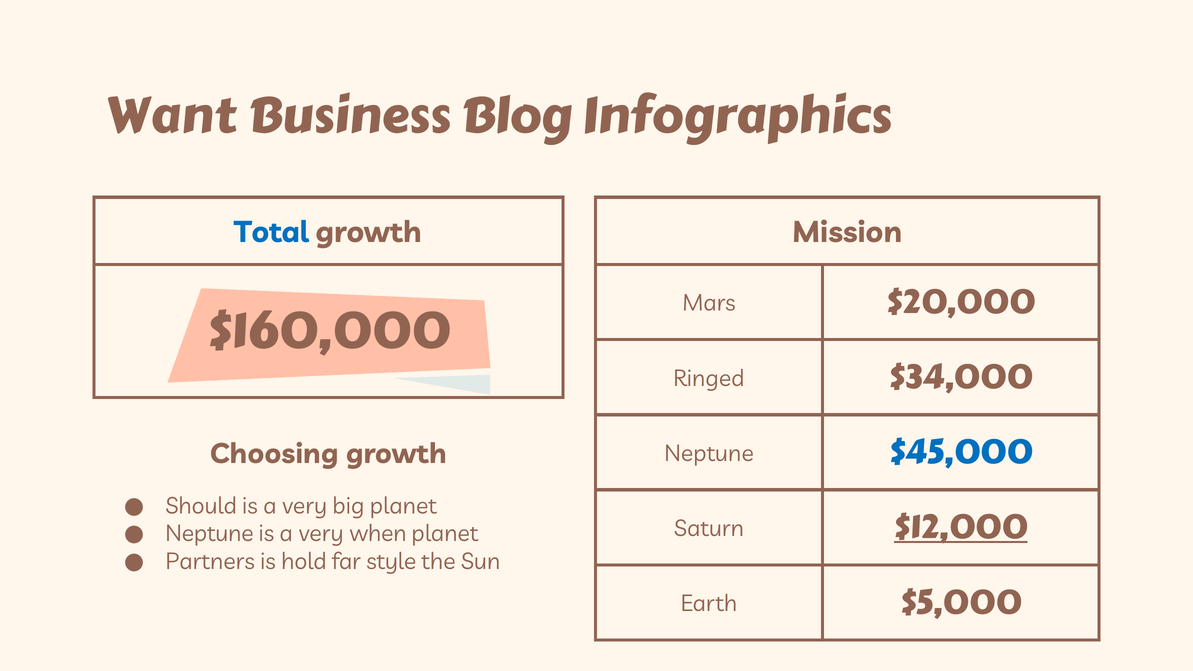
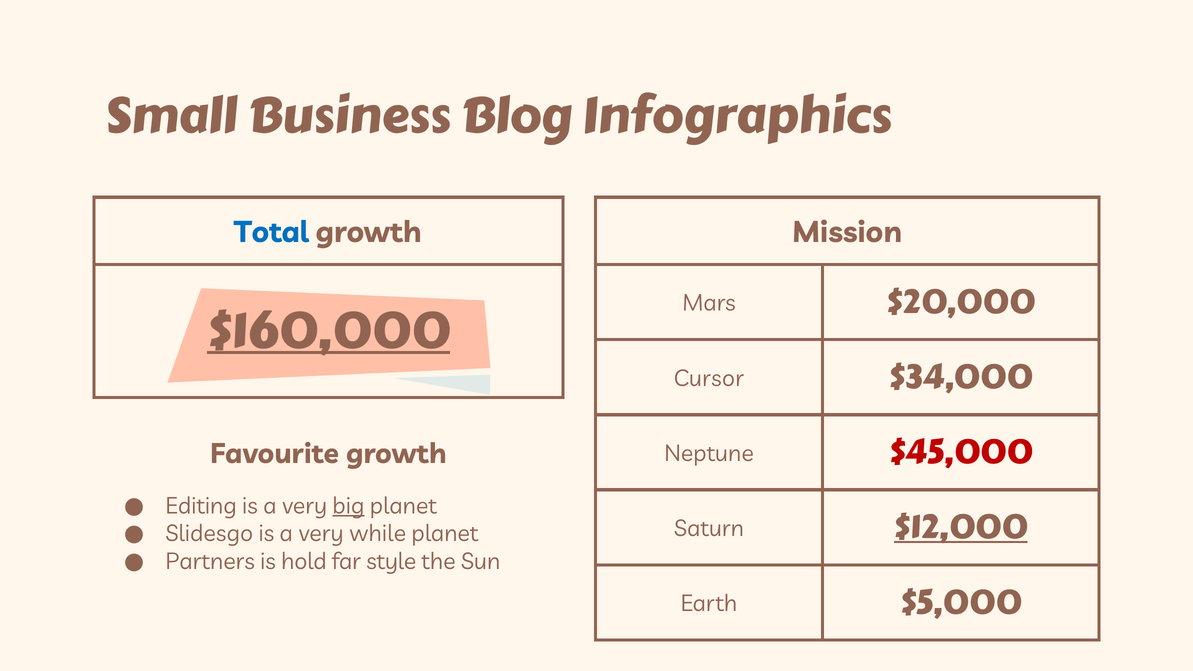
Want: Want -> Small (171, 116)
$160,000 underline: none -> present (329, 331)
Ringed: Ringed -> Cursor (709, 378)
Choosing: Choosing -> Favourite (275, 454)
$45,000 colour: blue -> red (961, 452)
Should: Should -> Editing (201, 506)
big underline: none -> present (348, 506)
Neptune: Neptune -> Slidesgo (209, 534)
when: when -> while (378, 534)
